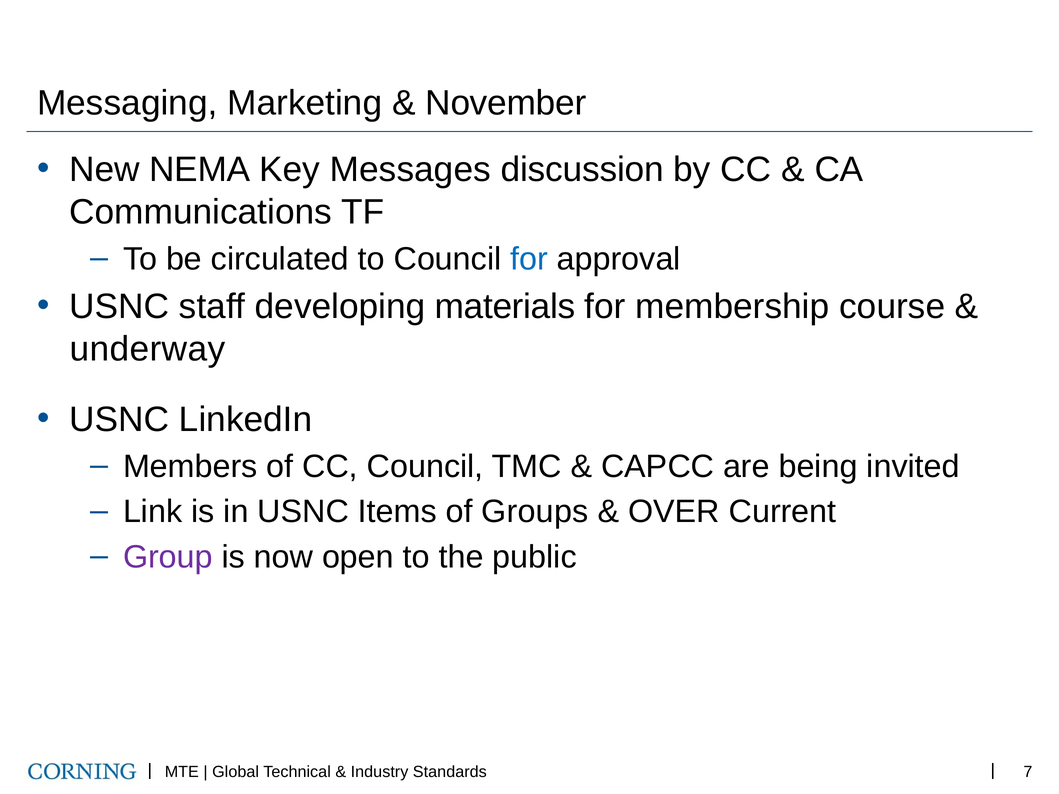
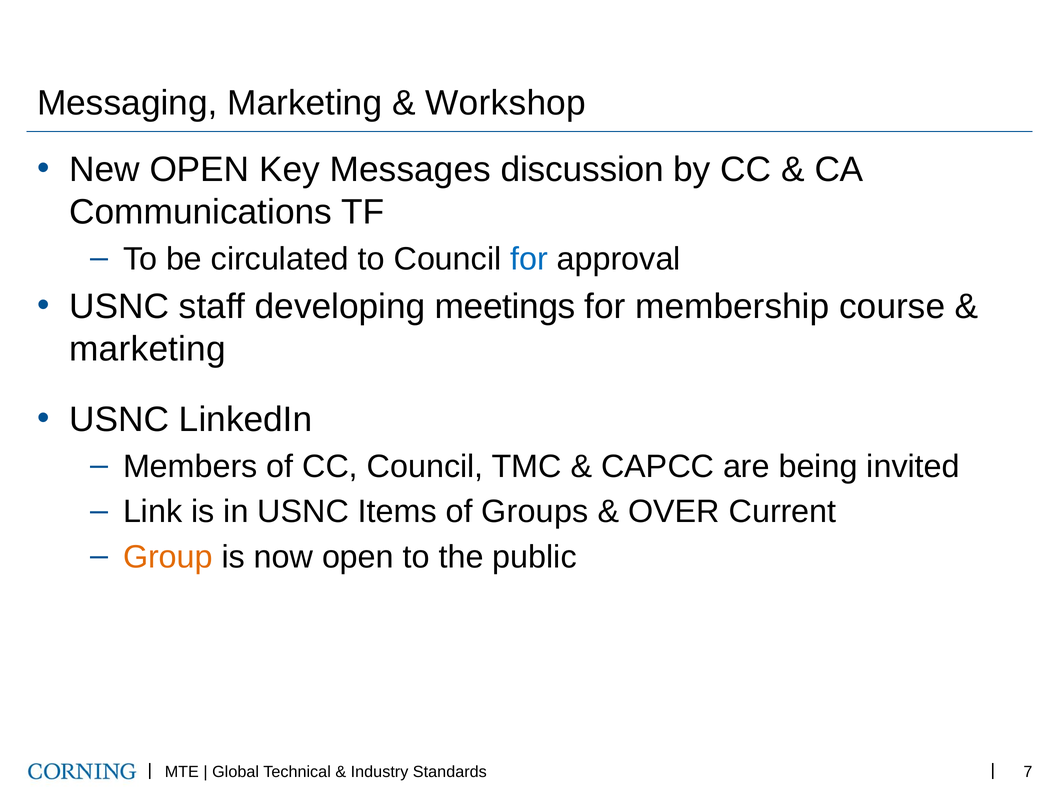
November: November -> Workshop (506, 103)
New NEMA: NEMA -> OPEN (200, 170)
materials: materials -> meetings (505, 307)
underway: underway -> marketing (148, 349)
Group colour: purple -> orange (168, 557)
